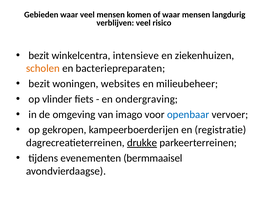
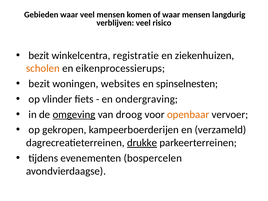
intensieve: intensieve -> registratie (136, 55)
bacteriepreparaten: bacteriepreparaten -> eikenprocessierups (120, 68)
milieubeheer: milieubeheer -> spinselnesten (187, 84)
omgeving underline: none -> present (74, 114)
imago: imago -> droog (129, 114)
openbaar colour: blue -> orange (188, 114)
registratie: registratie -> verzameld (220, 130)
bermmaaisel: bermmaaisel -> bospercelen (153, 158)
